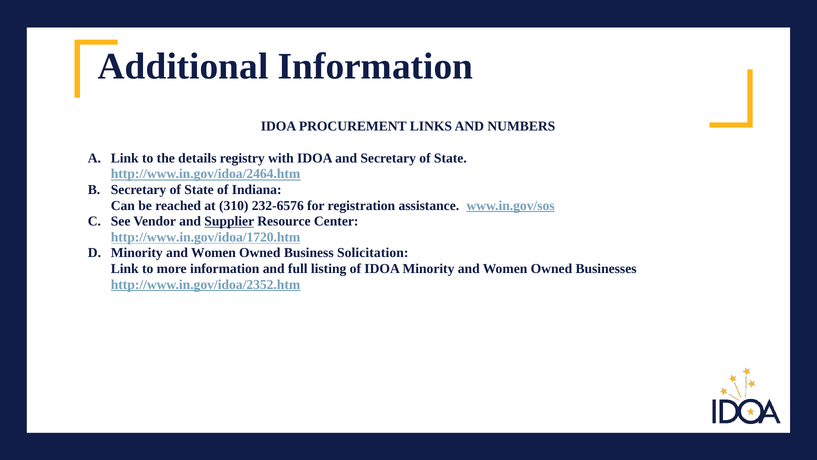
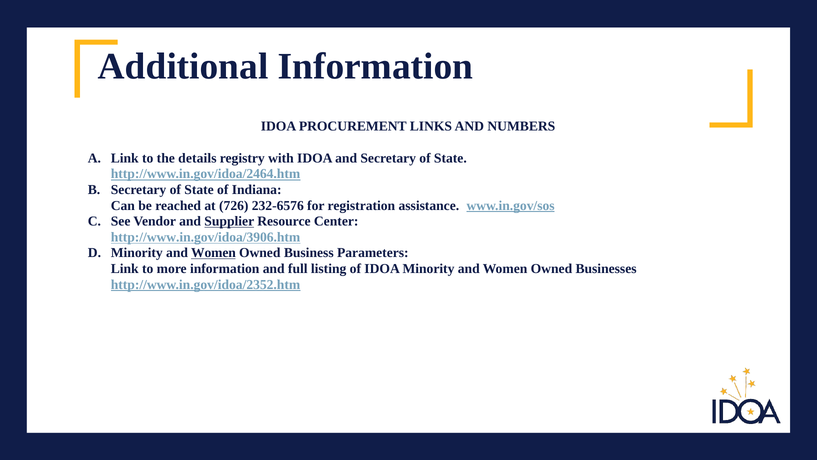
310: 310 -> 726 (234, 205)
http://www.in.gov/idoa/1720.htm: http://www.in.gov/idoa/1720.htm -> http://www.in.gov/idoa/3906.htm (206, 237)
Women underline: none -> present (213, 253)
Solicitation: Solicitation -> Parameters (373, 253)
